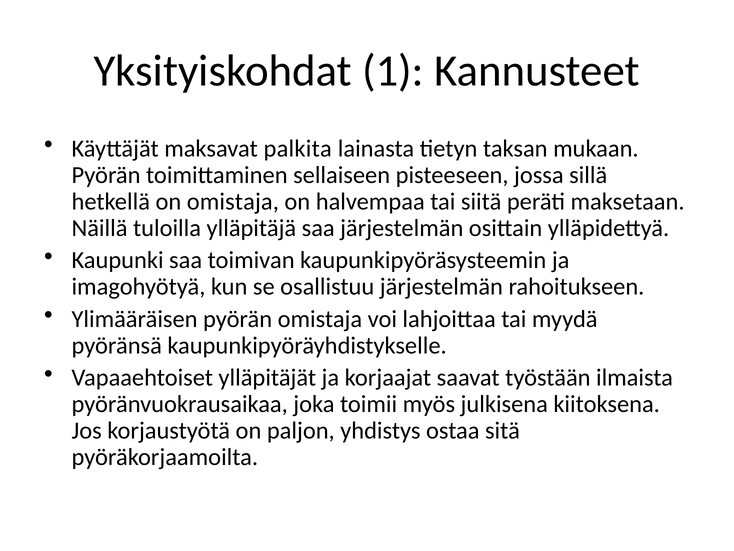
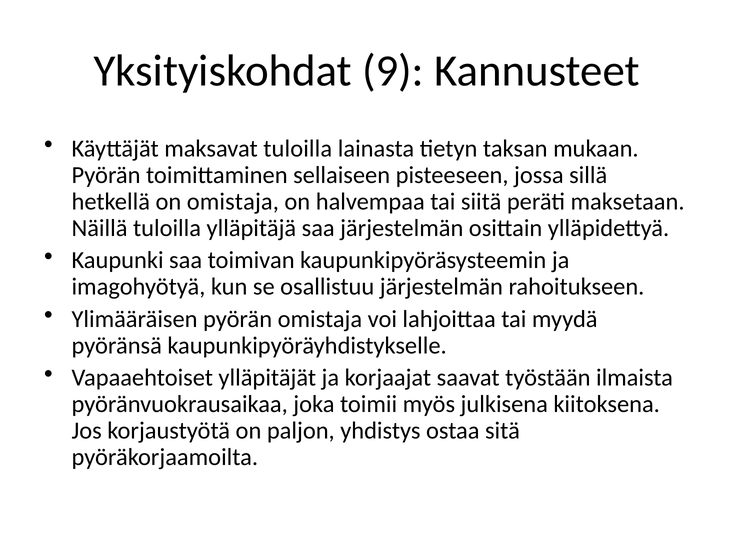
1: 1 -> 9 (393, 71)
maksavat palkita: palkita -> tuloilla (298, 149)
